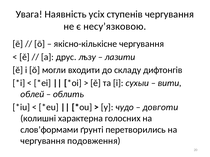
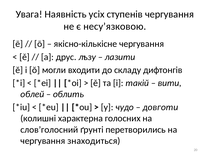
сухыи: сухыи -> такій (137, 83)
слов’формами: слов’формами -> слов’голосний (49, 130)
подовження: подовження -> знаходиться (94, 141)
